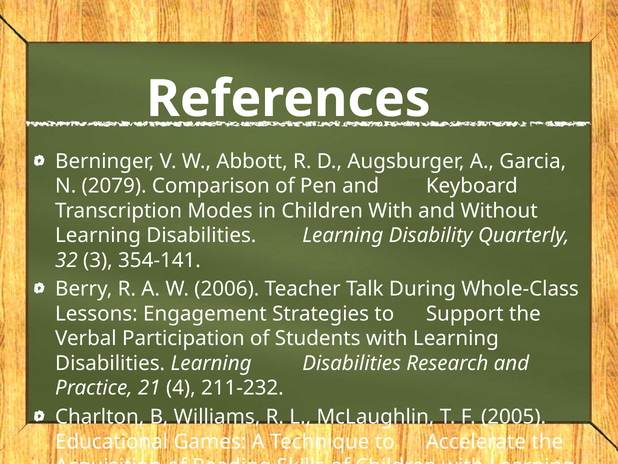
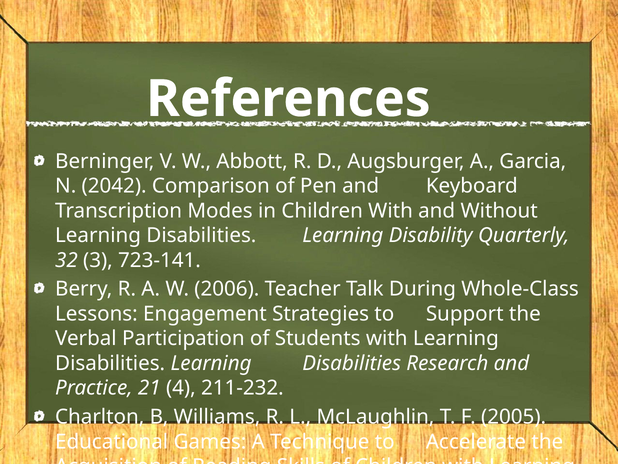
2079: 2079 -> 2042 (114, 186)
354-141: 354-141 -> 723-141 (159, 260)
